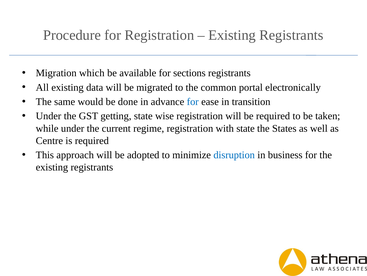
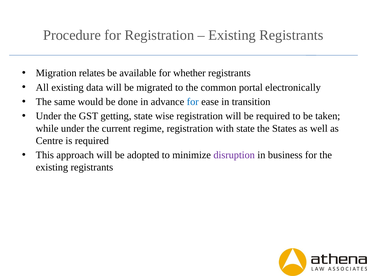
which: which -> relates (92, 73)
sections: sections -> whether (189, 73)
disruption colour: blue -> purple (234, 155)
